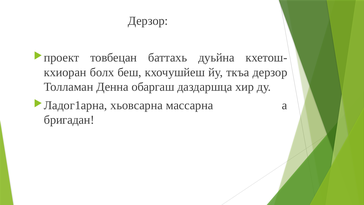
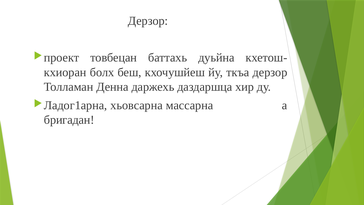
обаргаш: обаргаш -> даржехь (153, 87)
